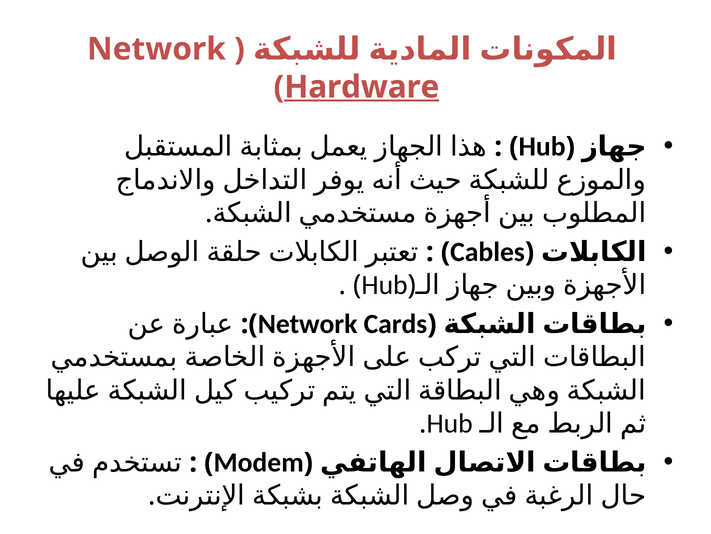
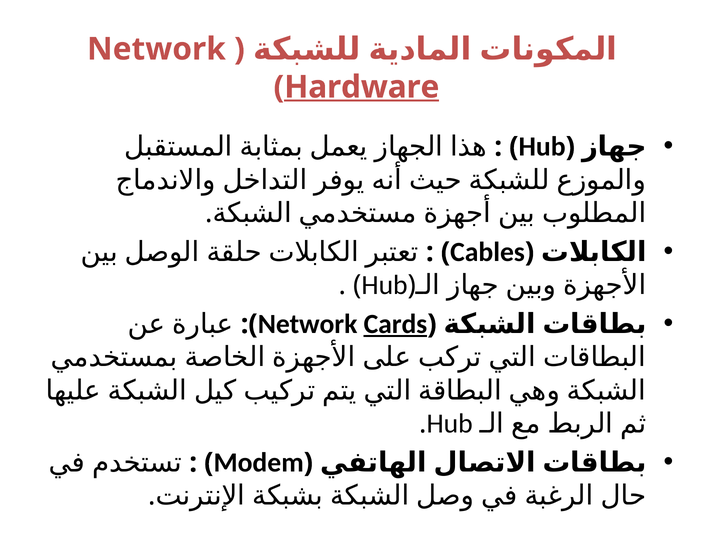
Cards underline: none -> present (395, 324)
